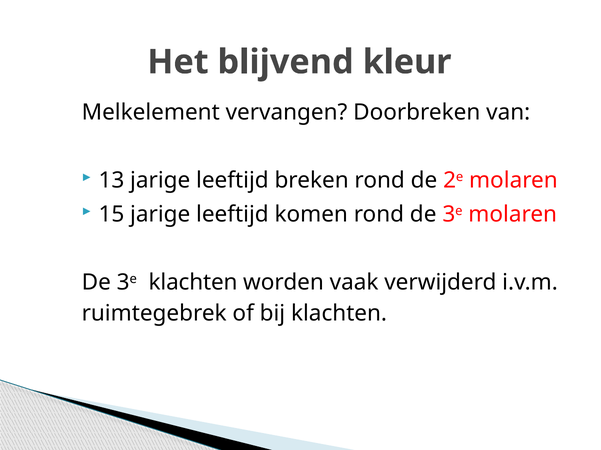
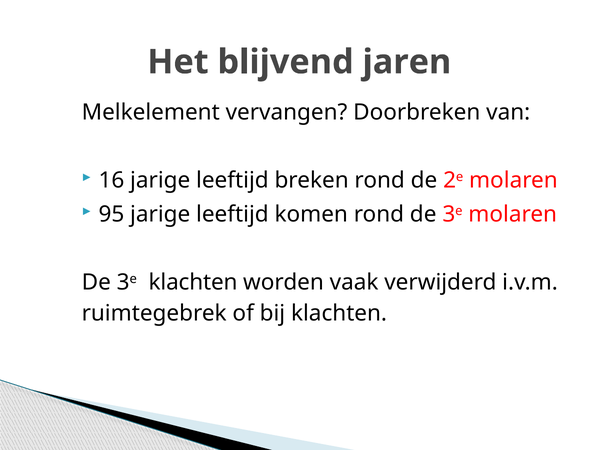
kleur: kleur -> jaren (407, 62)
13: 13 -> 16 (111, 181)
15: 15 -> 95 (111, 215)
